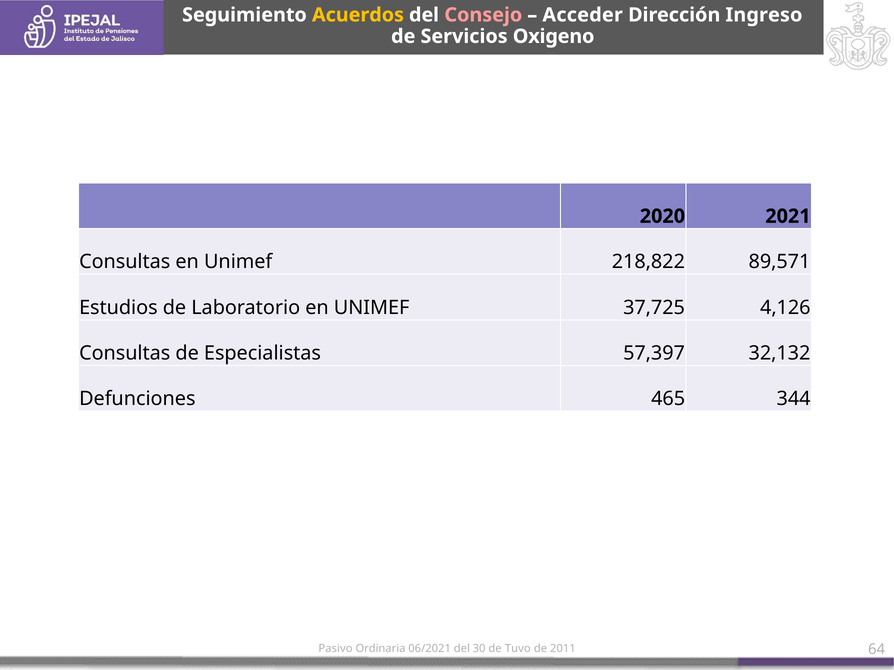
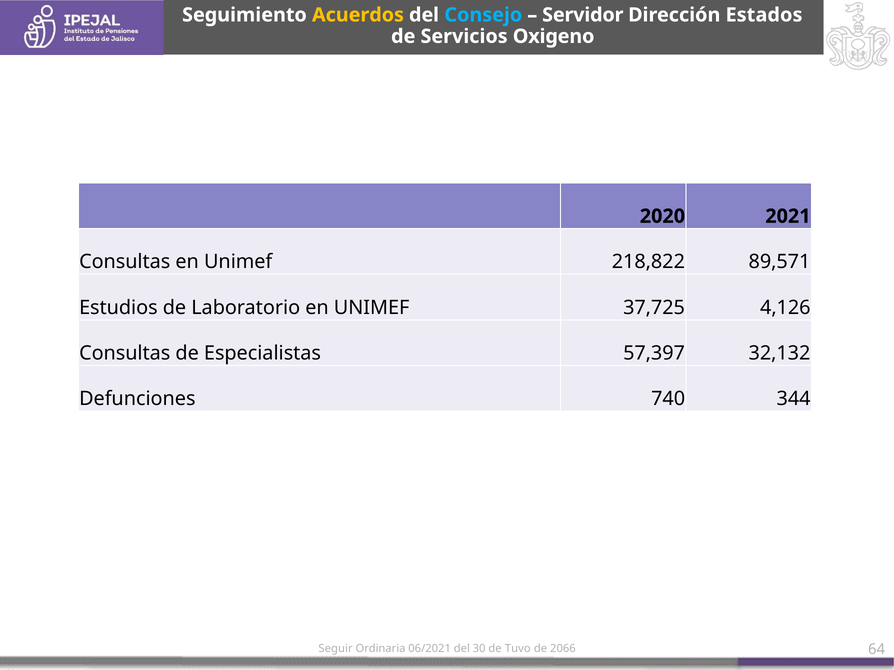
Consejo colour: pink -> light blue (483, 15)
Acceder: Acceder -> Servidor (583, 15)
Ingreso: Ingreso -> Estados (764, 15)
465: 465 -> 740 (668, 399)
Pasivo: Pasivo -> Seguir (336, 649)
2011: 2011 -> 2066 (563, 649)
